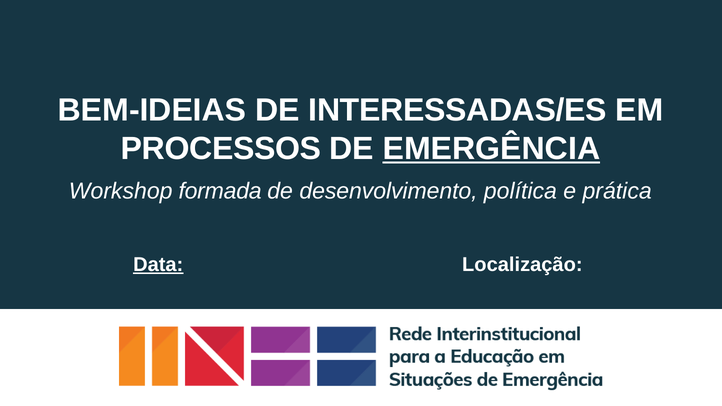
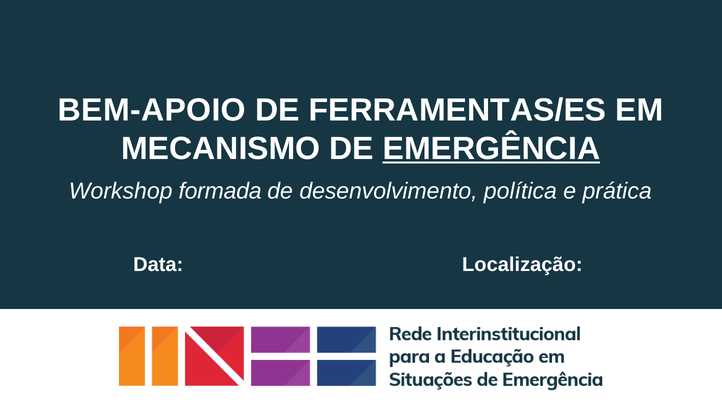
BEM-IDEIAS: BEM-IDEIAS -> BEM-APOIO (152, 110)
INTERESSADAS/ES: INTERESSADAS/ES -> FERRAMENTAS/ES (457, 110)
PROCESSOS: PROCESSOS -> MECANISMO (221, 149)
Data underline: present -> none (158, 265)
